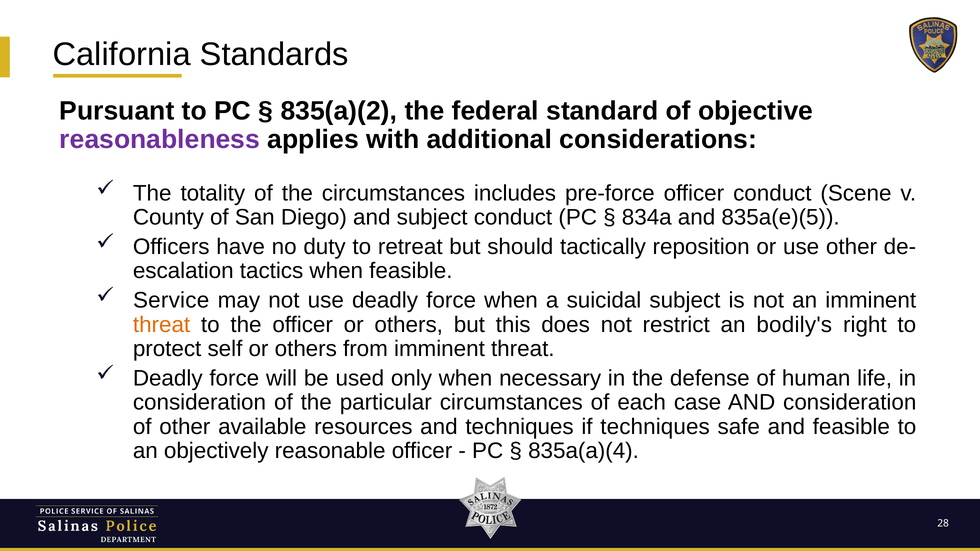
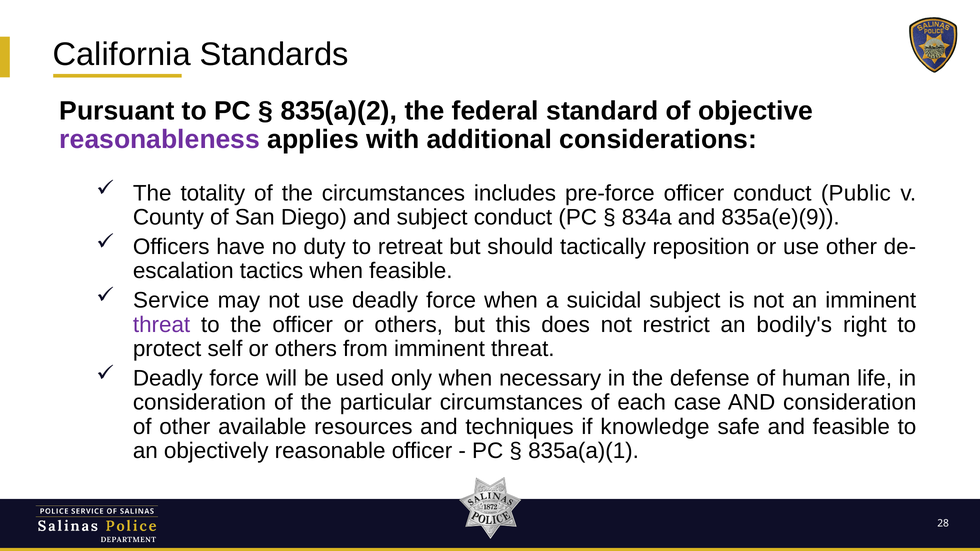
Scene: Scene -> Public (856, 193)
835a(e)(5: 835a(e)(5 -> 835a(e)(9 (781, 218)
threat colour: orange -> purple (162, 325)
if techniques: techniques -> knowledge (655, 427)
835a(a)(4: 835a(a)(4 -> 835a(a)(1 (584, 451)
